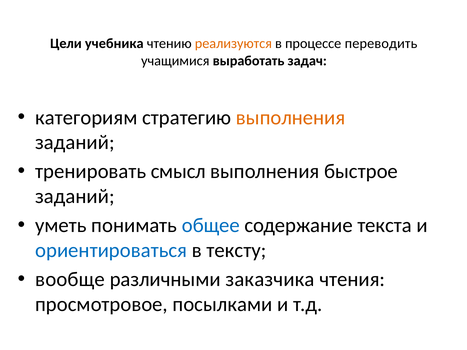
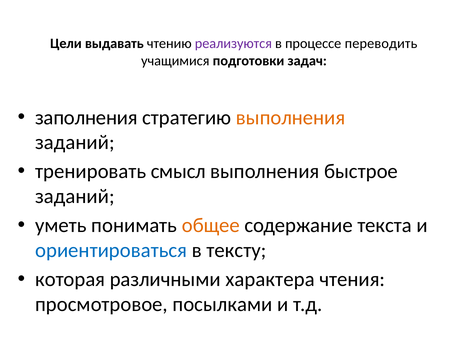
учебника: учебника -> выдавать (114, 44)
реализуются colour: orange -> purple (233, 44)
выработать: выработать -> подготовки (249, 61)
категориям: категориям -> заполнения (86, 118)
общее colour: blue -> orange (211, 226)
вообще: вообще -> которая (70, 280)
заказчика: заказчика -> характера (270, 280)
